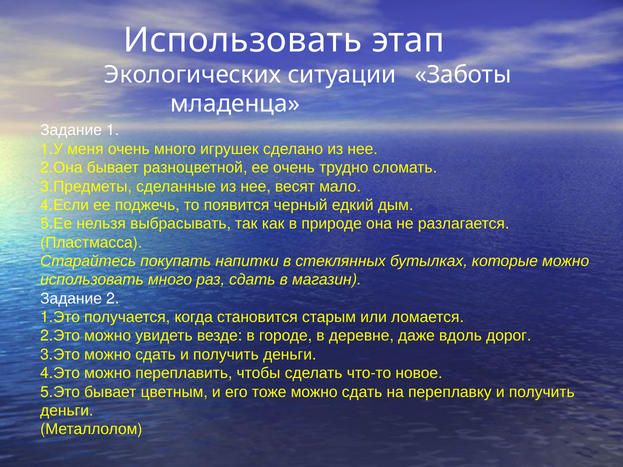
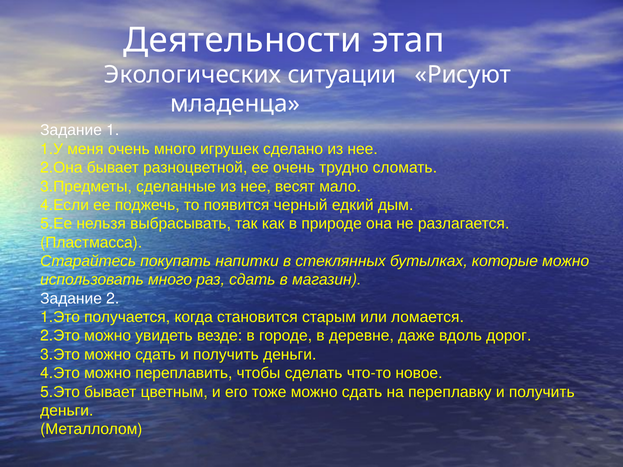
Использовать: Использовать -> Деятельности (242, 40)
Заботы: Заботы -> Рисуют (463, 75)
